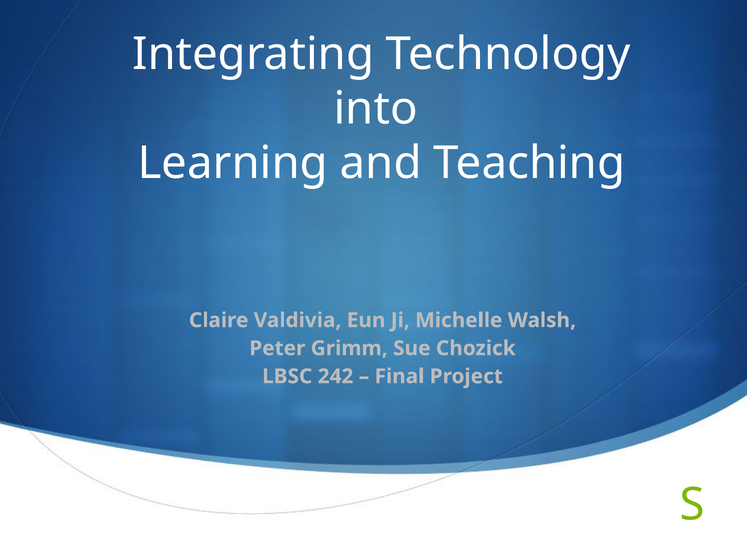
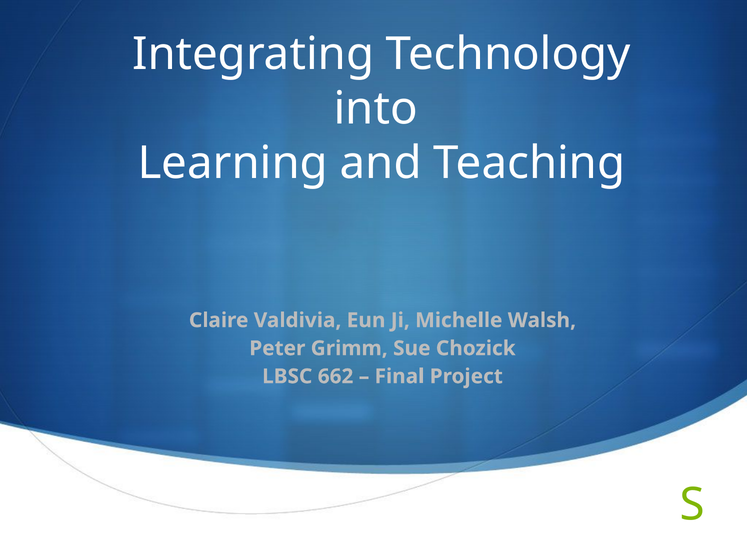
242: 242 -> 662 (336, 377)
